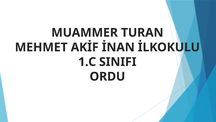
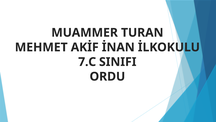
1.C: 1.C -> 7.C (87, 62)
